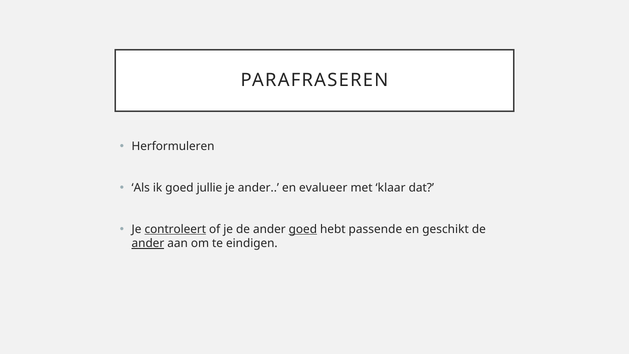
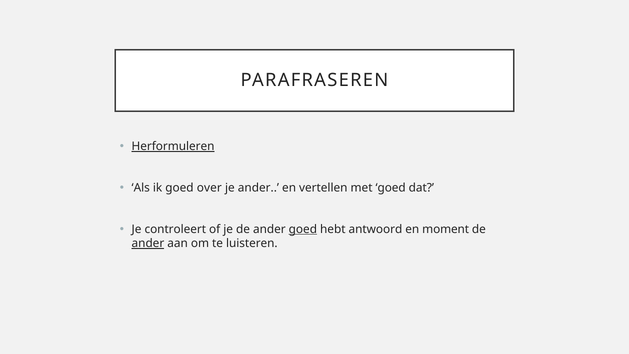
Herformuleren underline: none -> present (173, 146)
jullie: jullie -> over (209, 188)
evalueer: evalueer -> vertellen (323, 188)
met klaar: klaar -> goed (391, 188)
controleert underline: present -> none (175, 229)
passende: passende -> antwoord (375, 229)
geschikt: geschikt -> moment (446, 229)
eindigen: eindigen -> luisteren (252, 243)
